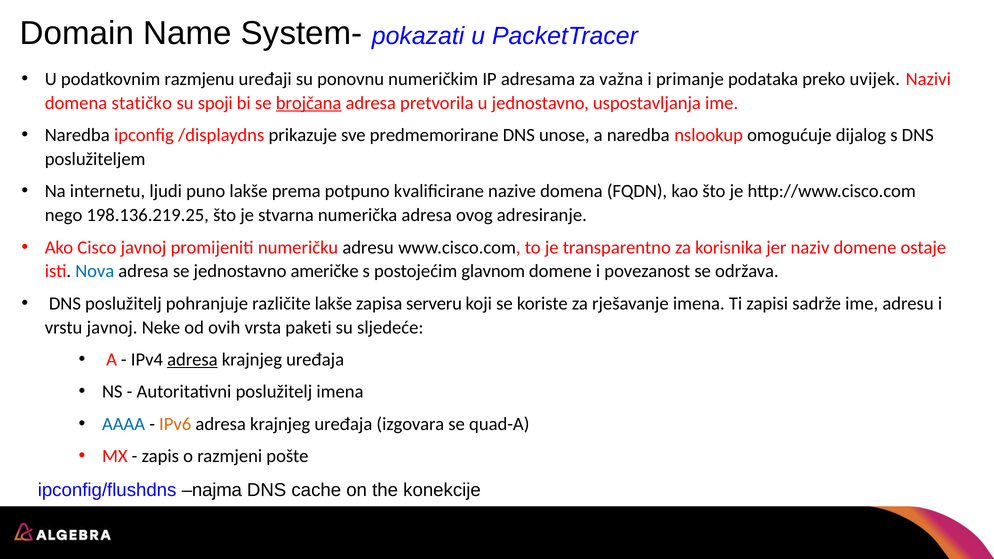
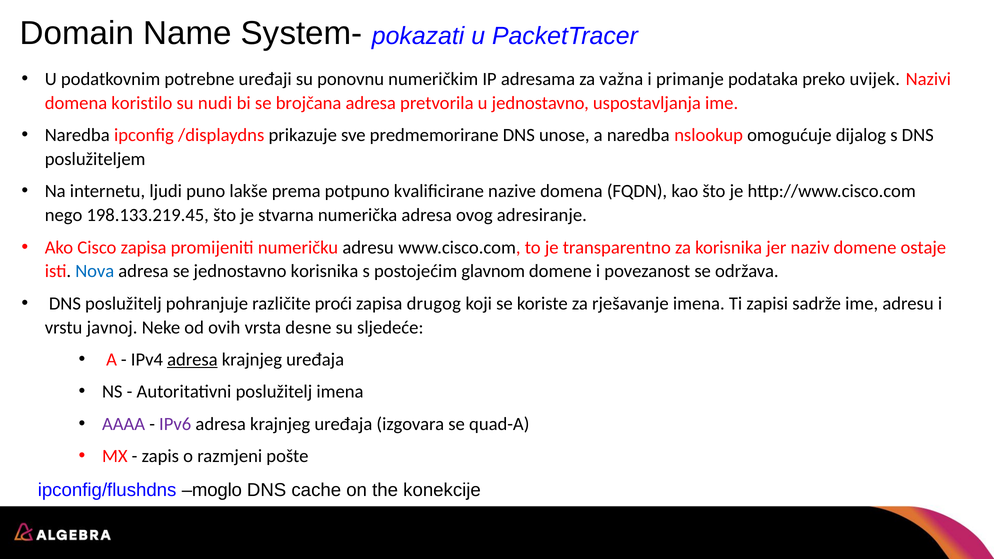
razmjenu: razmjenu -> potrebne (199, 79)
statičko: statičko -> koristilo (142, 103)
spoji: spoji -> nudi (215, 103)
brojčana underline: present -> none (309, 103)
198.136.219.25: 198.136.219.25 -> 198.133.219.45 (148, 215)
Cisco javnoj: javnoj -> zapisa (144, 247)
jednostavno američke: američke -> korisnika (325, 271)
različite lakše: lakše -> proći (333, 304)
serveru: serveru -> drugog (434, 304)
paketi: paketi -> desne (308, 328)
AAAA colour: blue -> purple (124, 424)
IPv6 colour: orange -> purple (175, 424)
najma: najma -> moglo (212, 490)
